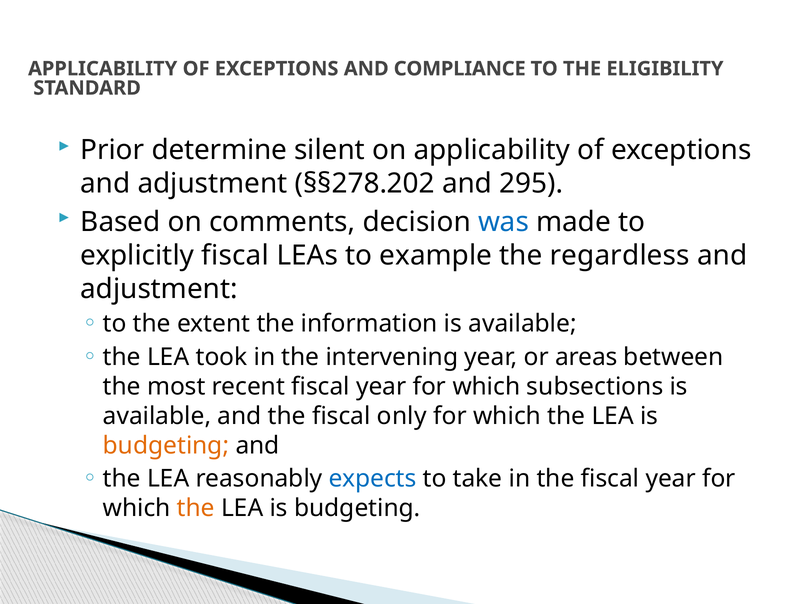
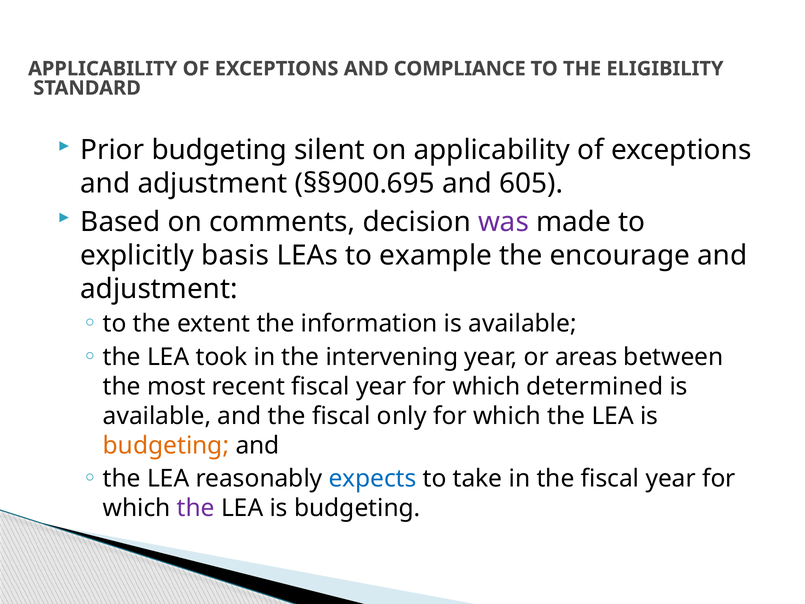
Prior determine: determine -> budgeting (219, 150)
§§278.202: §§278.202 -> §§900.695 (365, 184)
295: 295 -> 605 (531, 184)
was colour: blue -> purple (504, 222)
explicitly fiscal: fiscal -> basis (235, 255)
regardless: regardless -> encourage (620, 255)
subsections: subsections -> determined (595, 386)
the colour: orange -> purple (196, 508)
